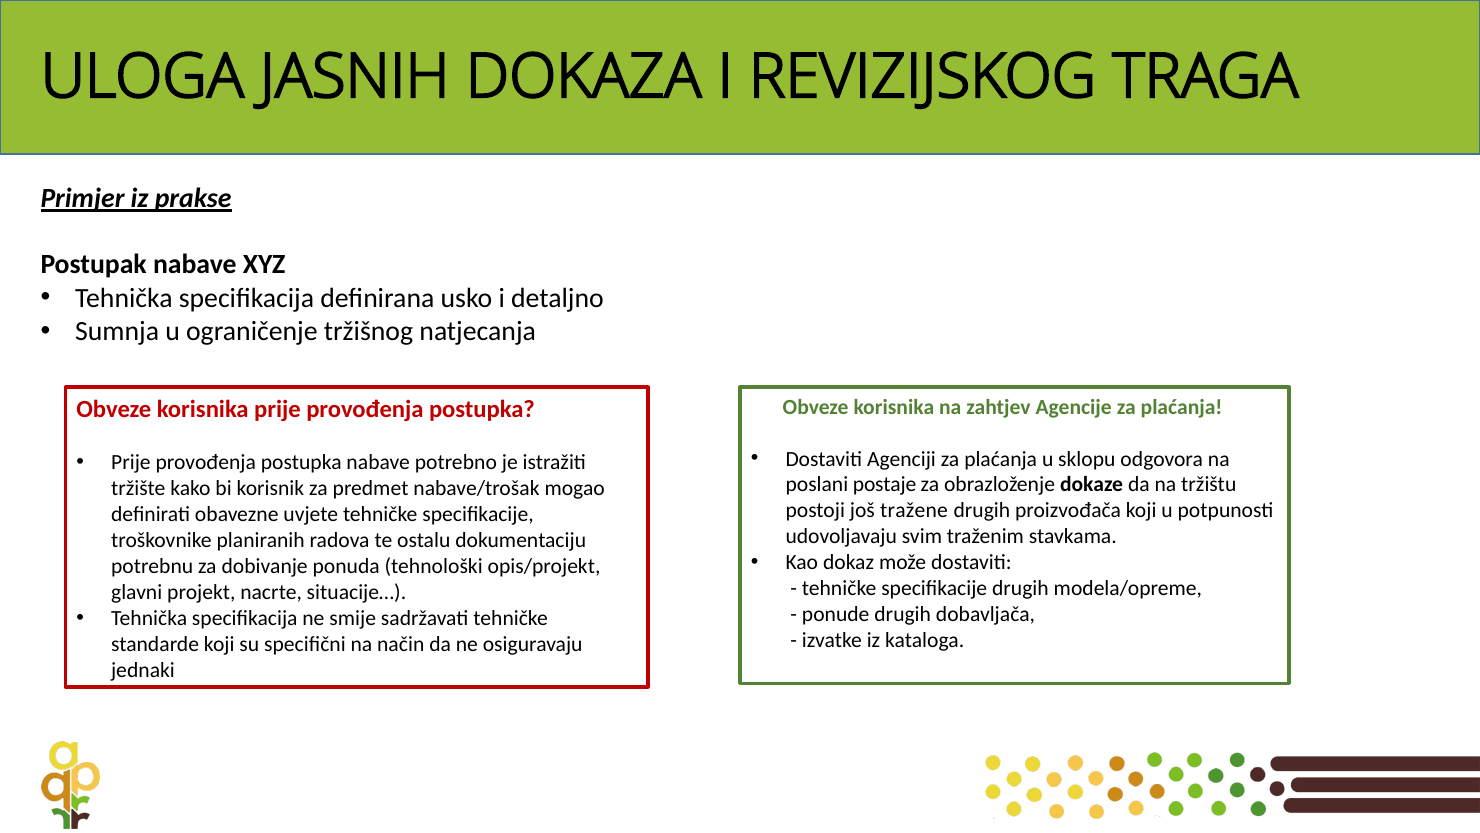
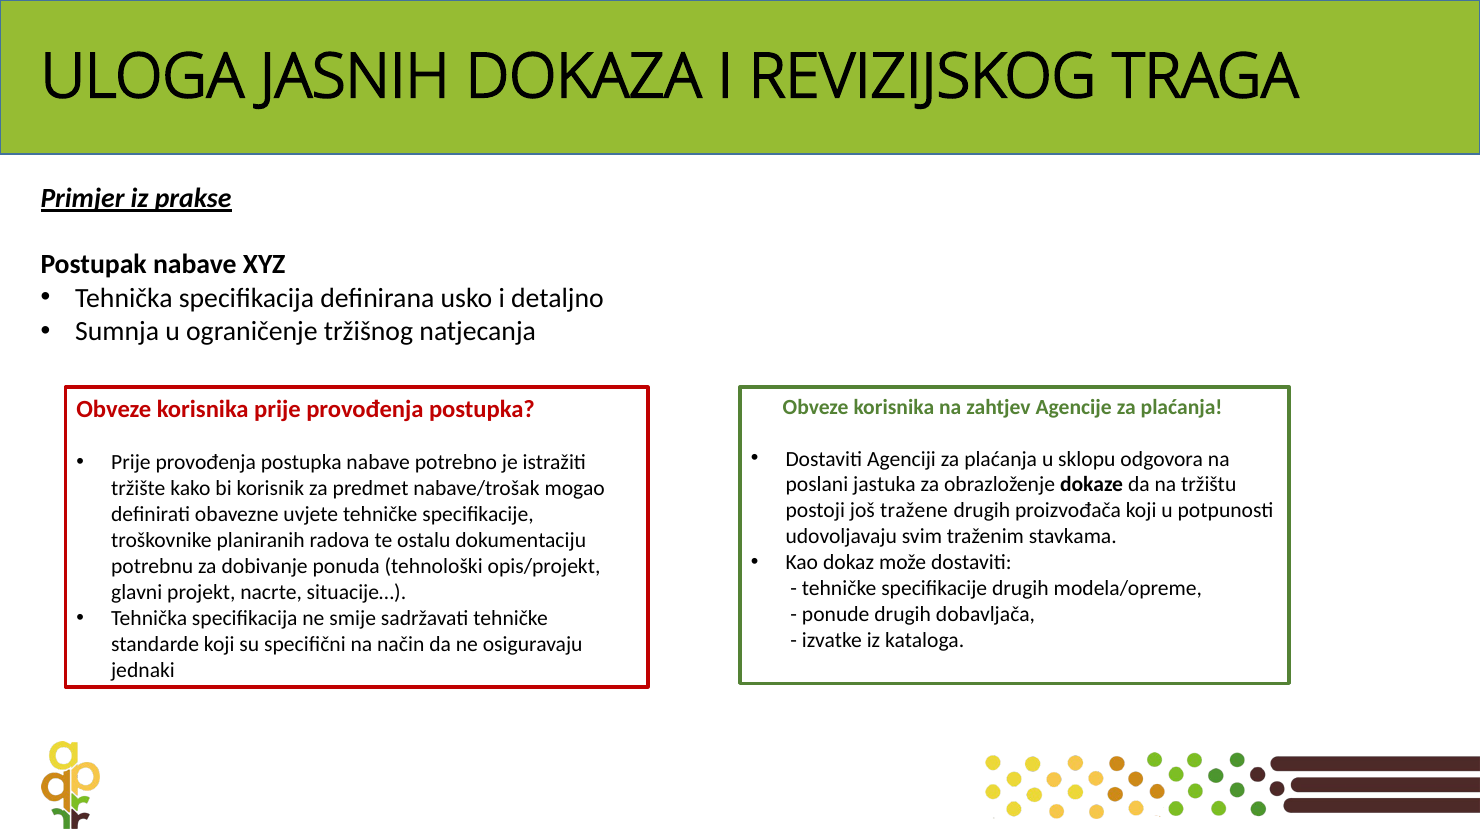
postaje: postaje -> jastuka (884, 485)
